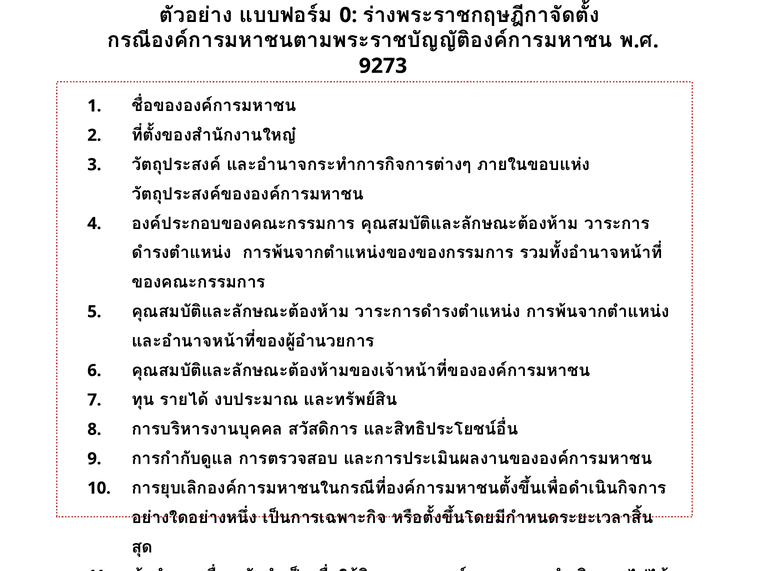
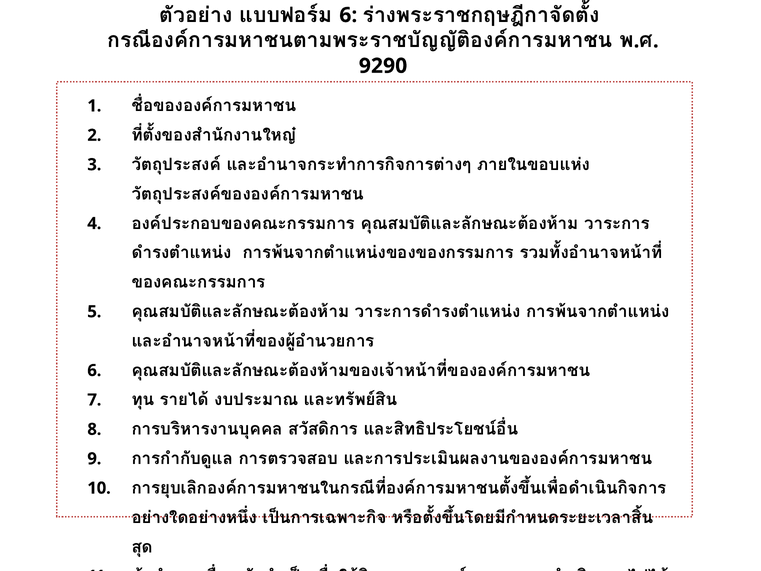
0: 0 -> 6 (348, 15)
9273: 9273 -> 9290 (383, 66)
